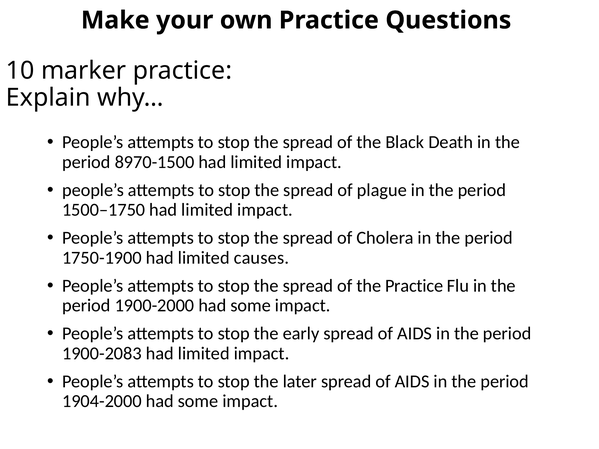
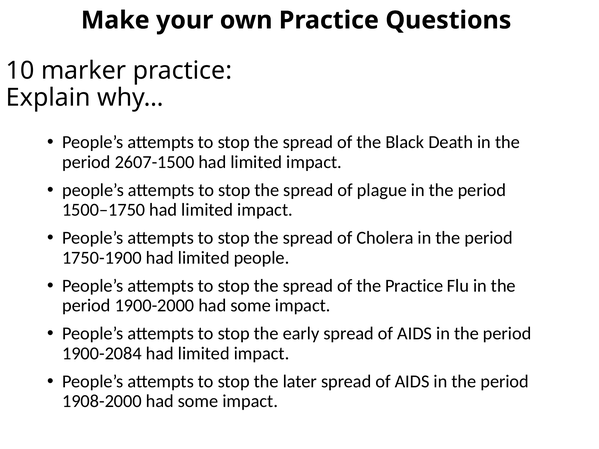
8970-1500: 8970-1500 -> 2607-1500 (154, 162)
causes: causes -> people (262, 258)
1900-2083: 1900-2083 -> 1900-2084 (102, 354)
1904-2000: 1904-2000 -> 1908-2000 (102, 401)
